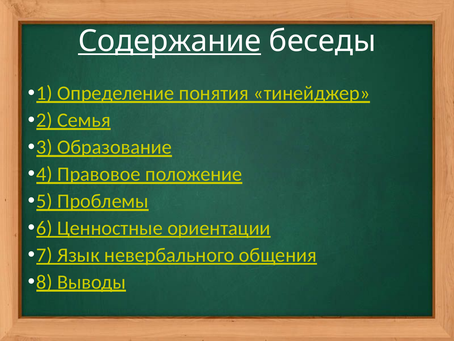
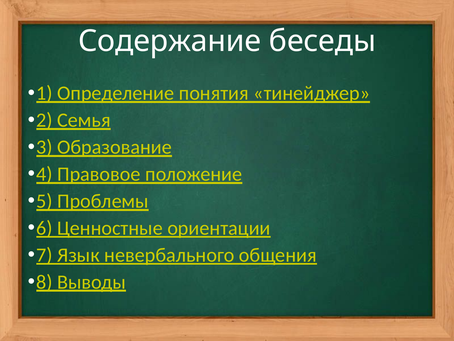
Содержание underline: present -> none (170, 41)
